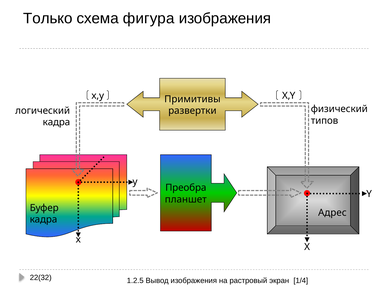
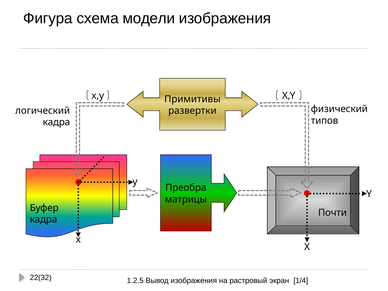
Только: Только -> Фигура (48, 18)
фигура: фигура -> модели (149, 18)
планшет: планшет -> матрицы (186, 199)
Адрес: Адрес -> Почти (332, 213)
